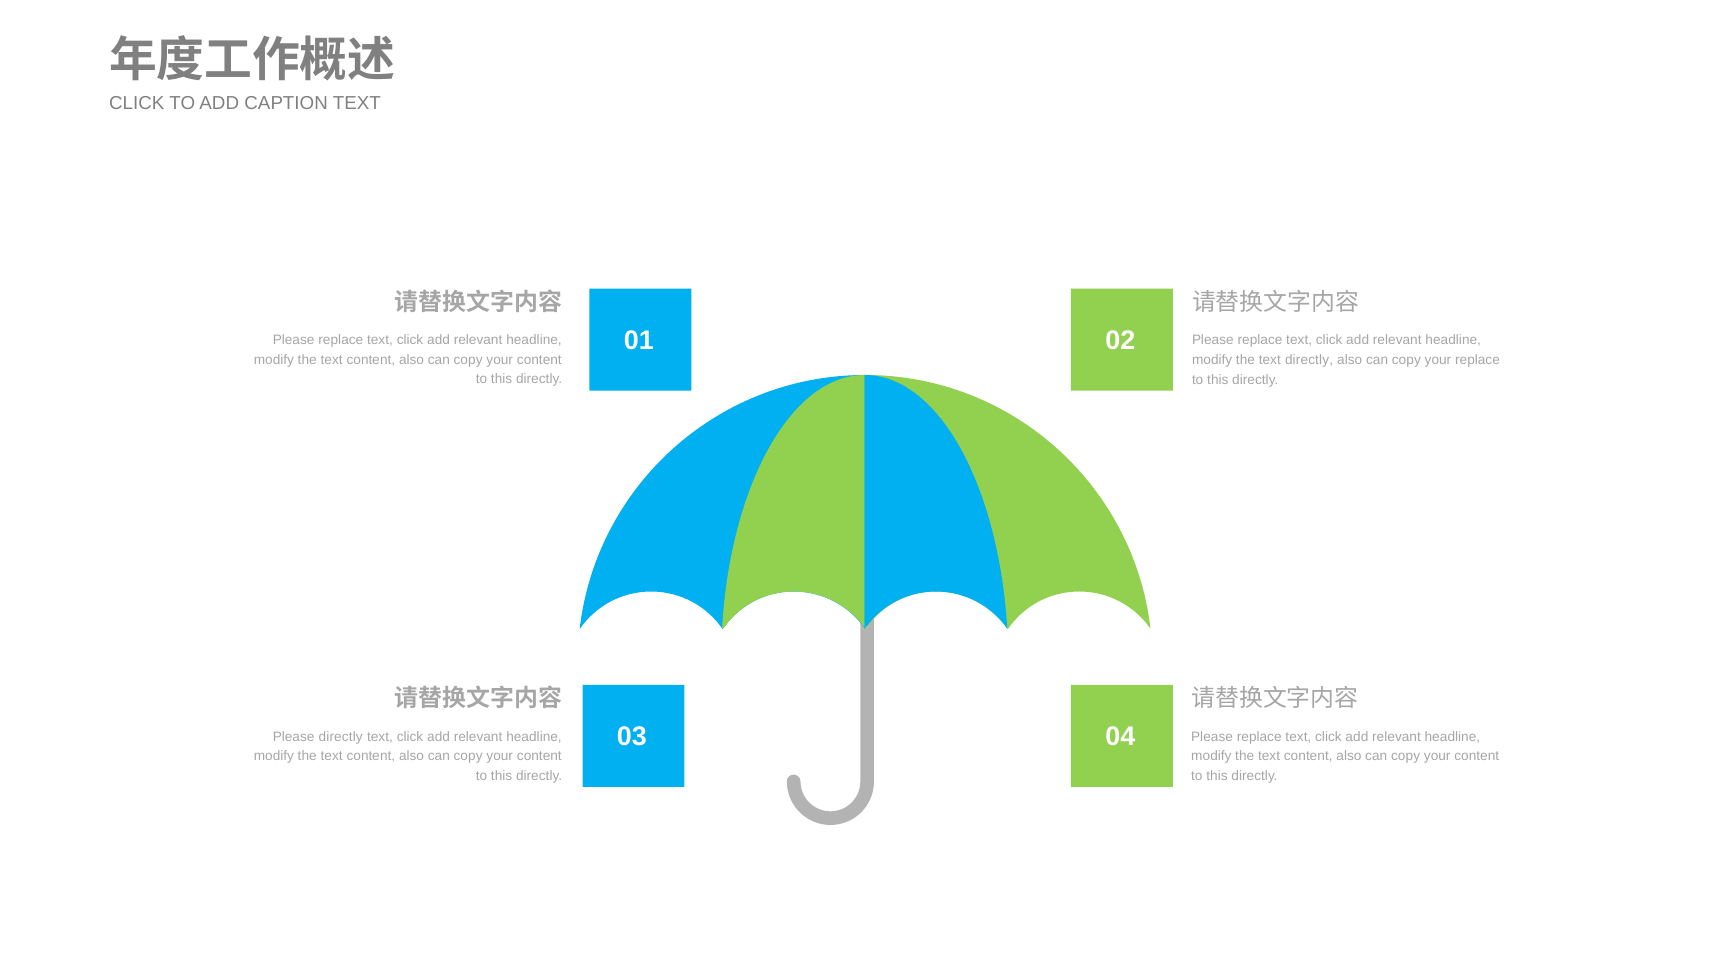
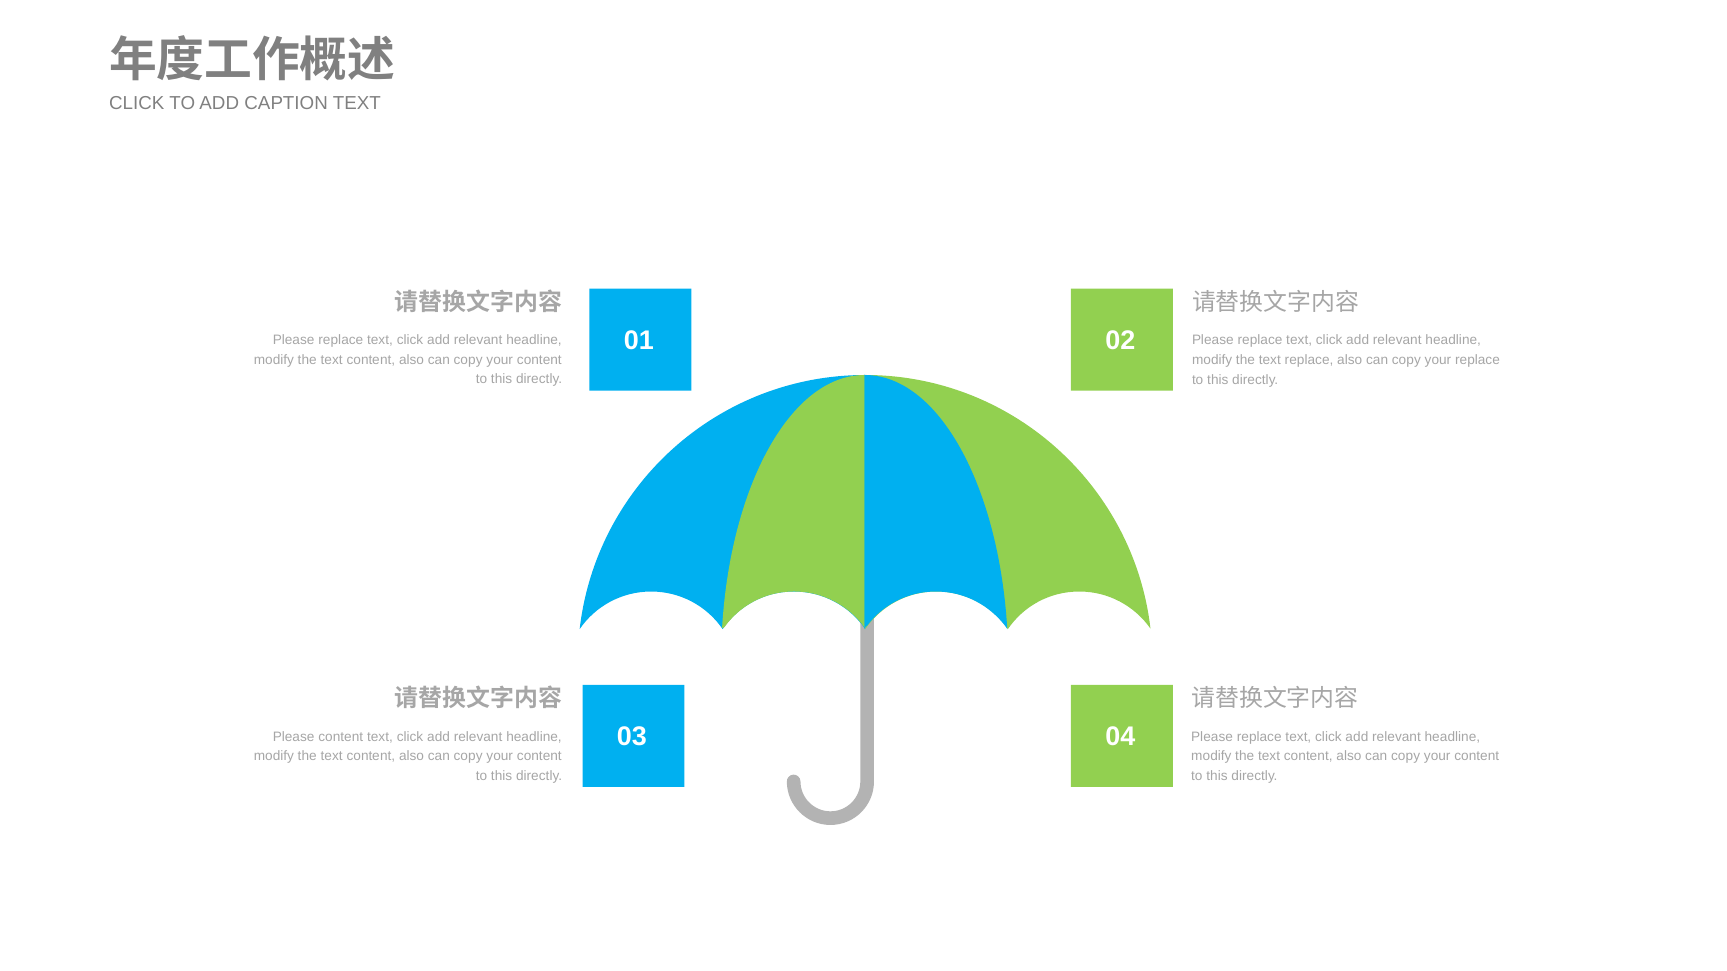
text directly: directly -> replace (1309, 360)
Please directly: directly -> content (341, 737)
